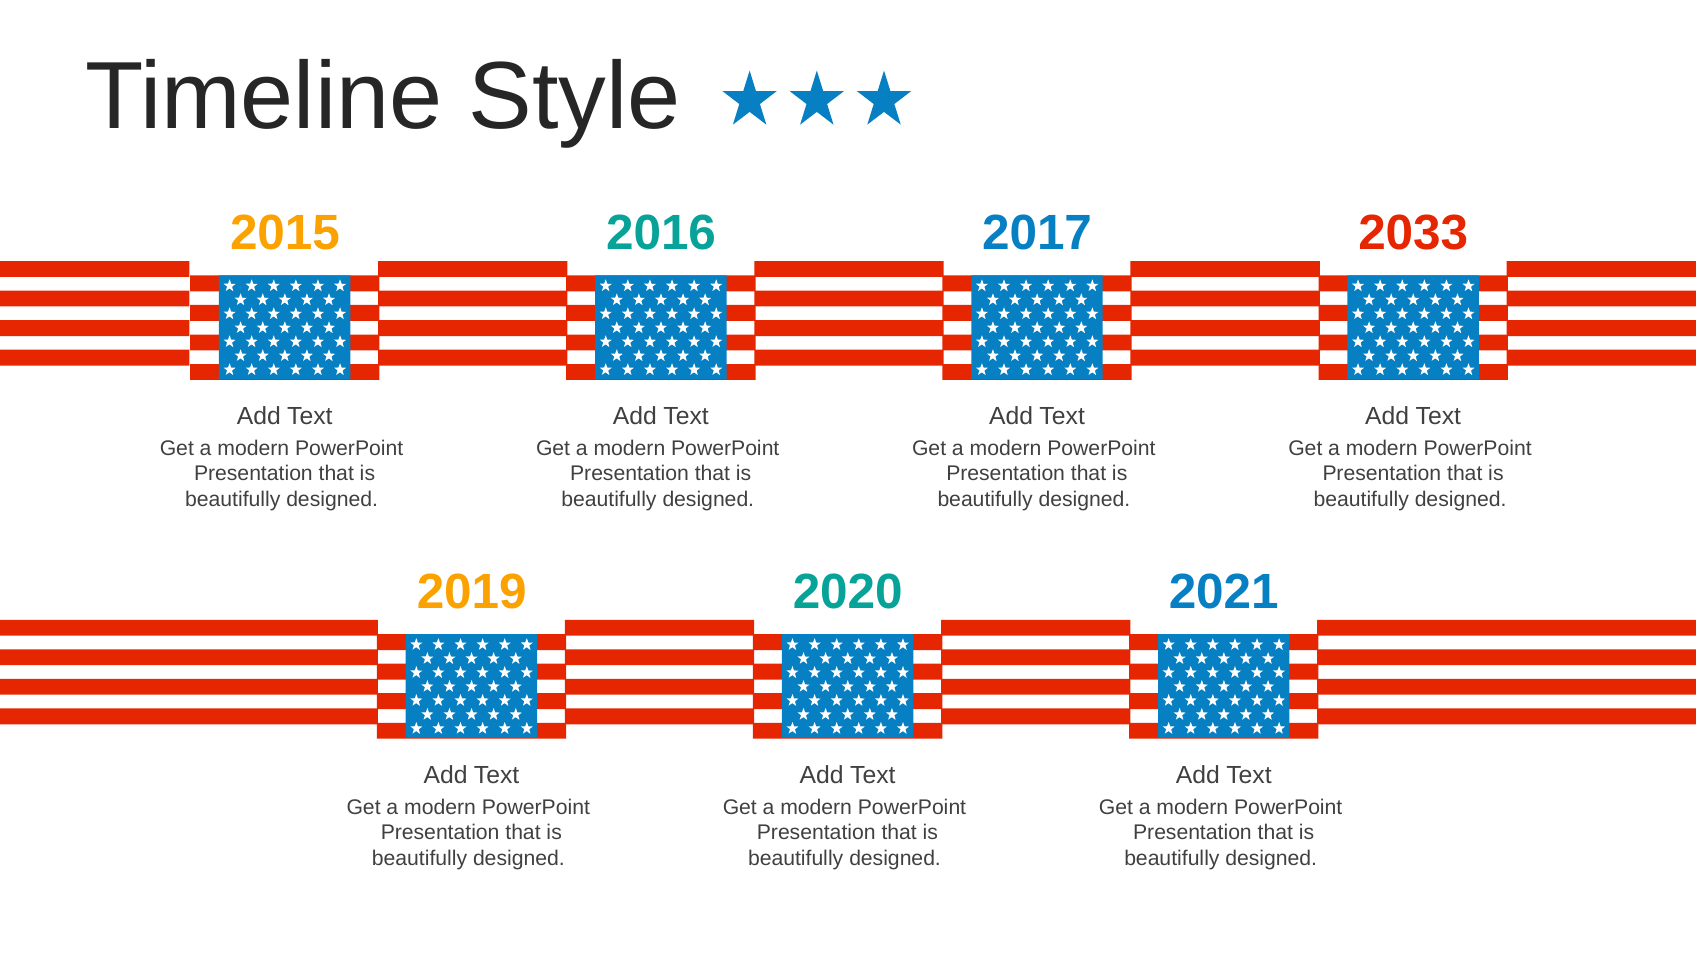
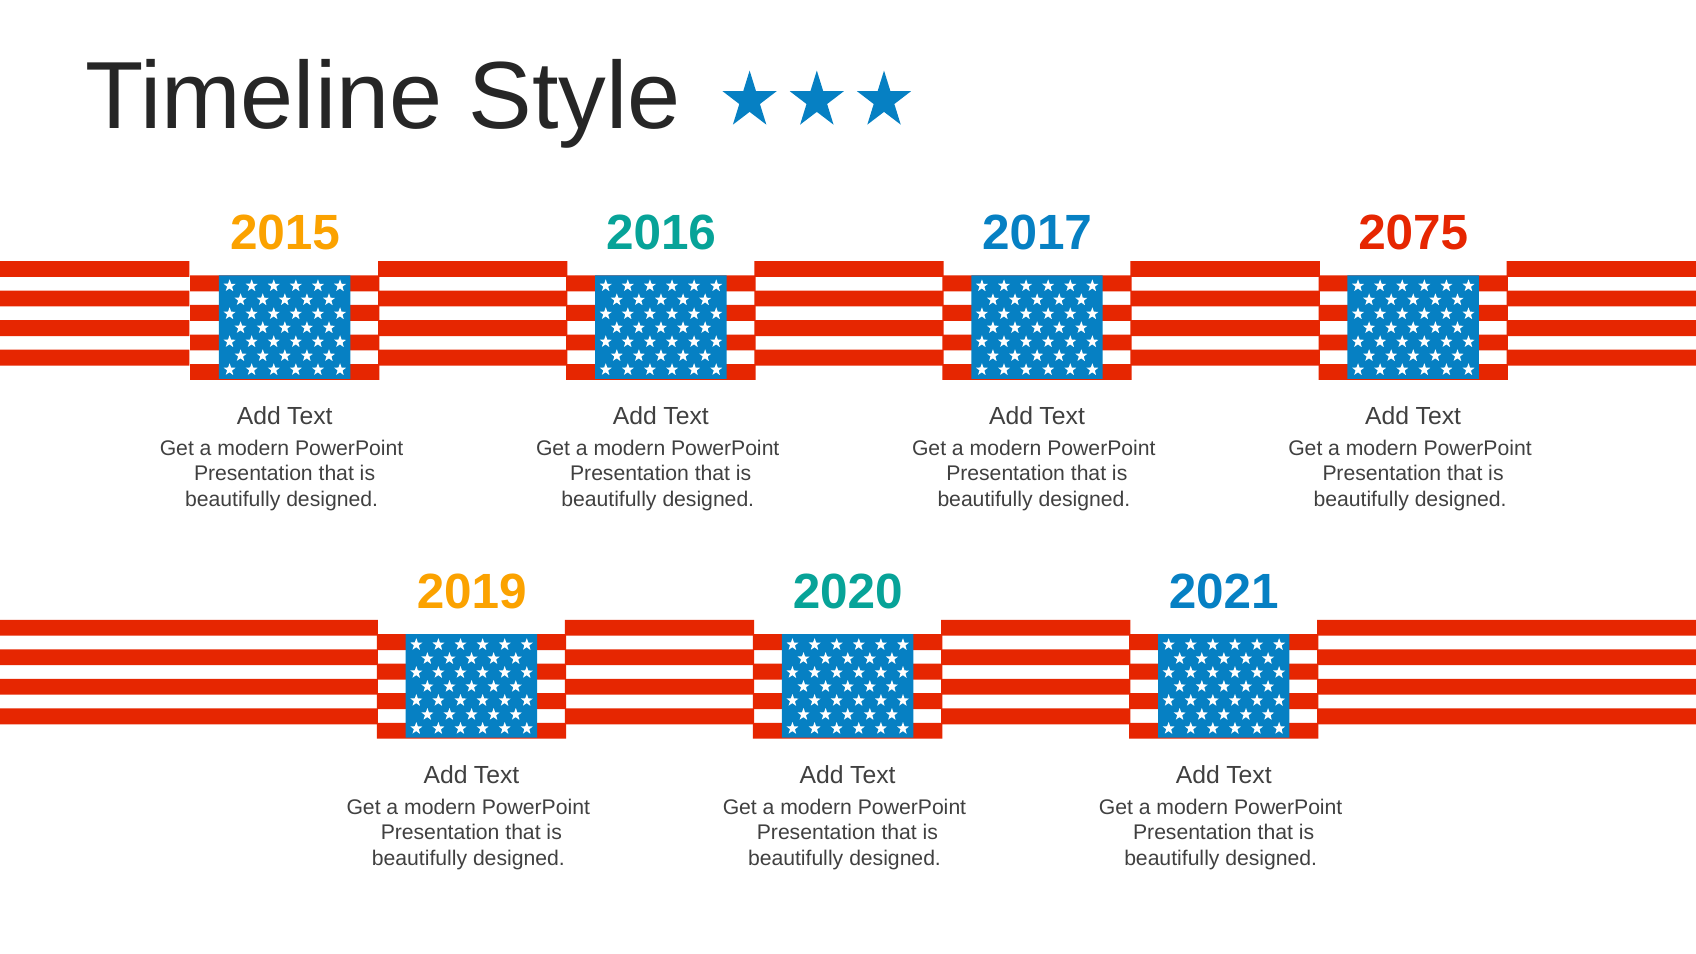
2033: 2033 -> 2075 (1413, 234)
